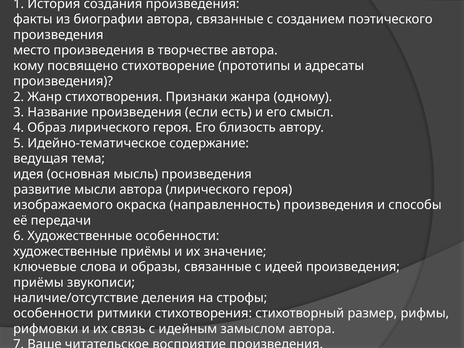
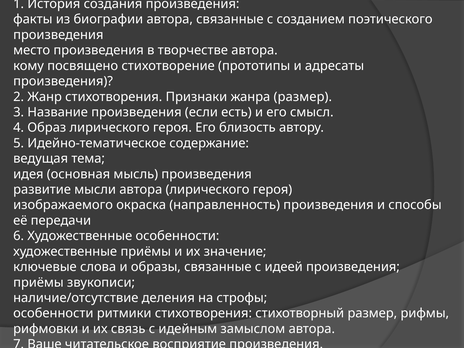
жанра одному: одному -> размер (303, 97)
